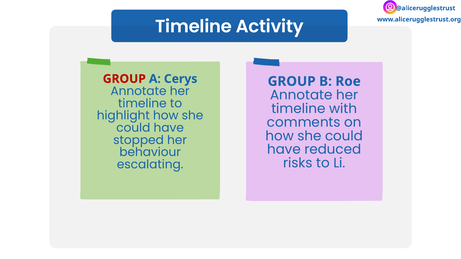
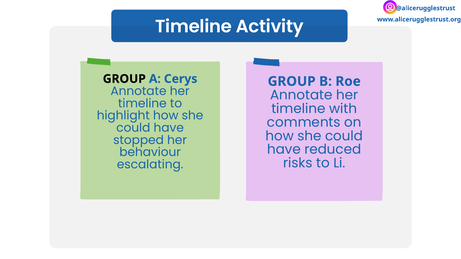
GROUP colour: red -> black (124, 79)
